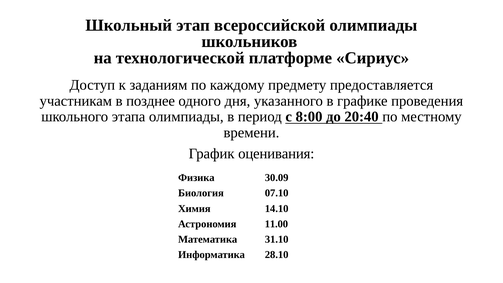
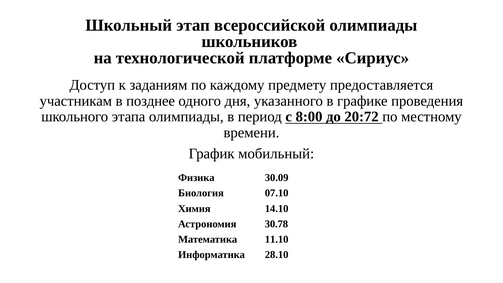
20:40: 20:40 -> 20:72 (362, 117)
оценивания: оценивания -> мобильный (276, 154)
11.00: 11.00 -> 30.78 (276, 224)
31.10: 31.10 -> 11.10 (277, 239)
